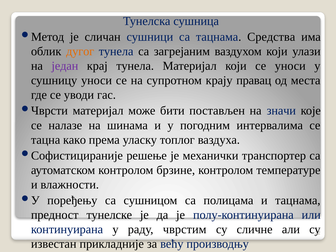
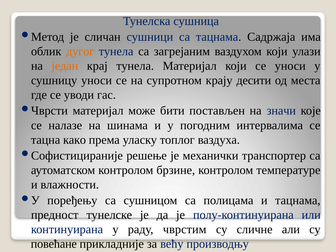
Средства: Средства -> Садржаја (271, 37)
један colour: purple -> orange (65, 66)
правац: правац -> десити (254, 80)
известан: известан -> повећане (54, 244)
